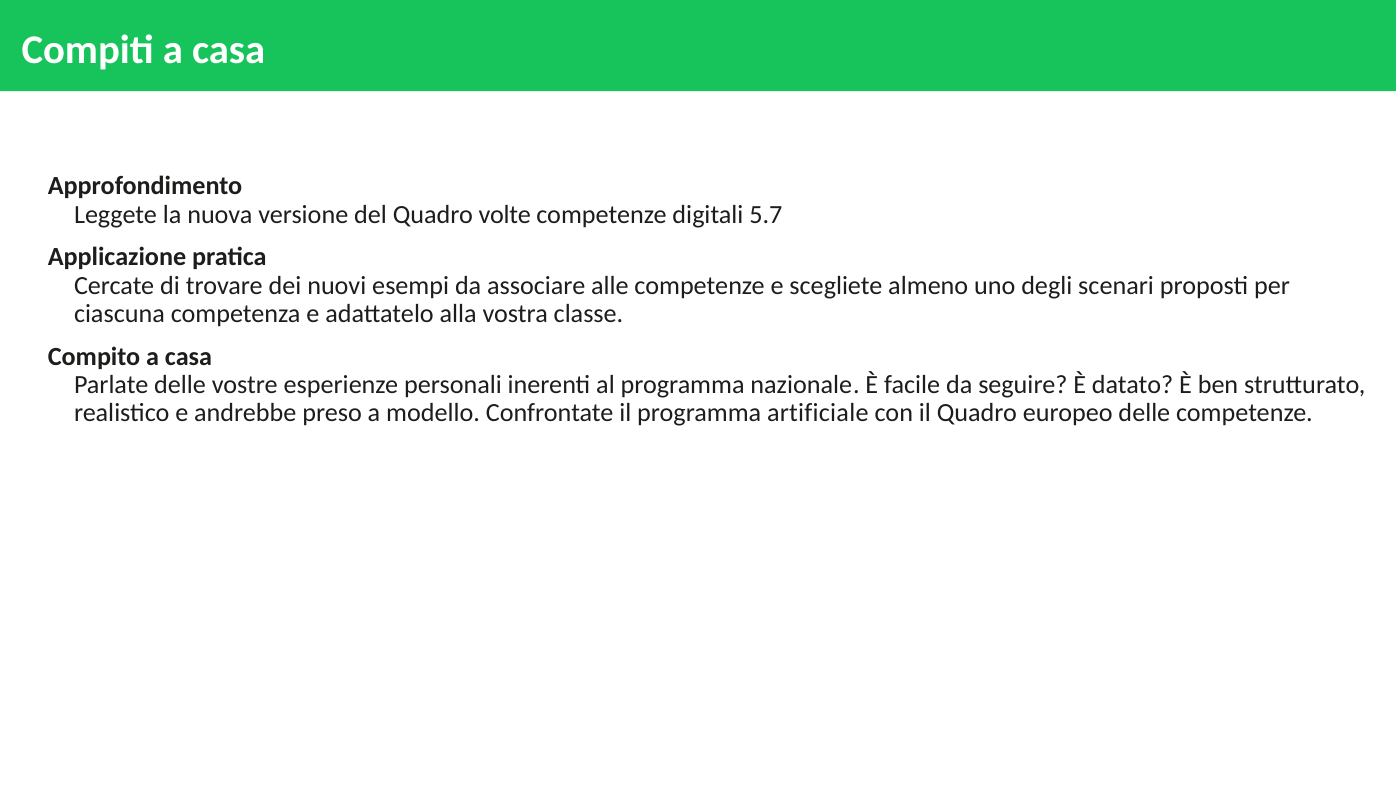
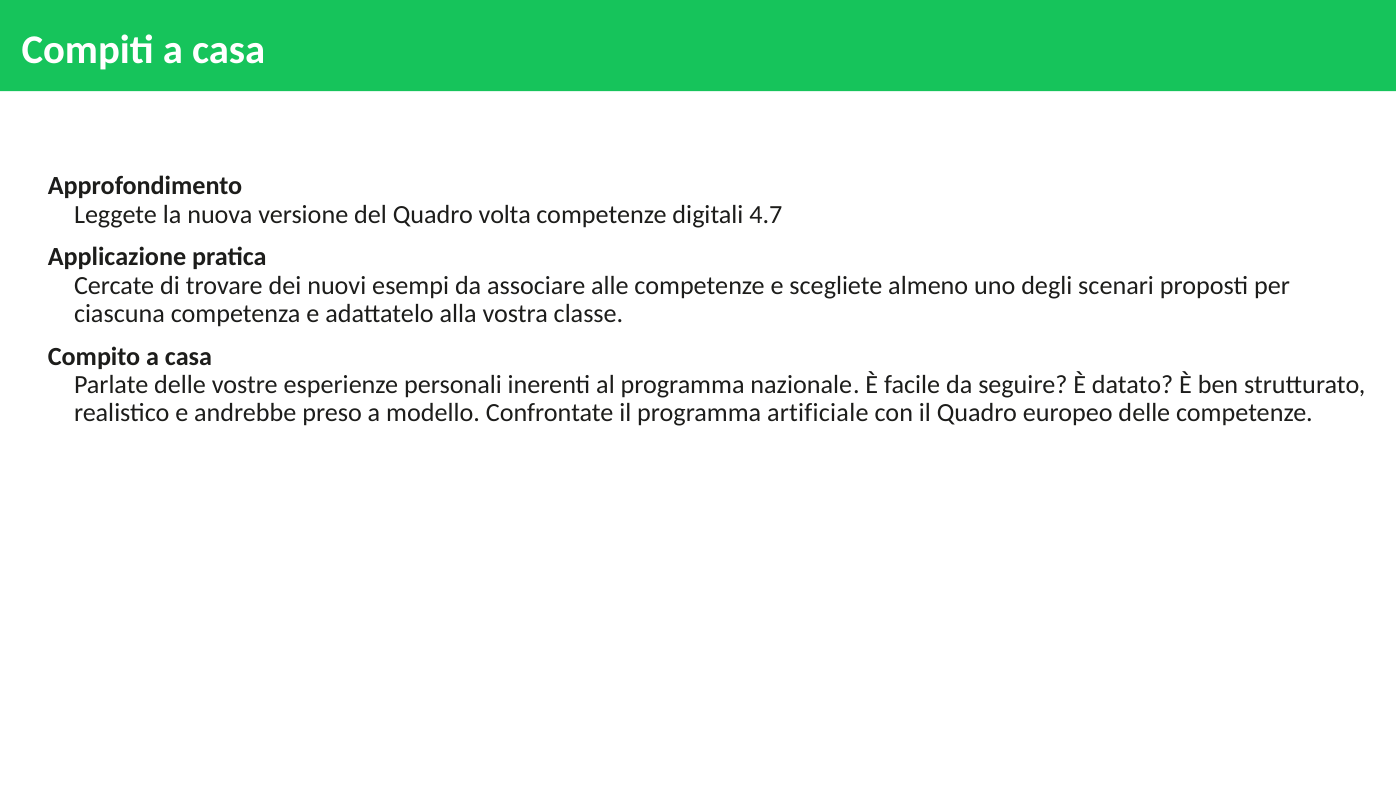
volte: volte -> volta (505, 215)
5.7: 5.7 -> 4.7 (766, 215)
